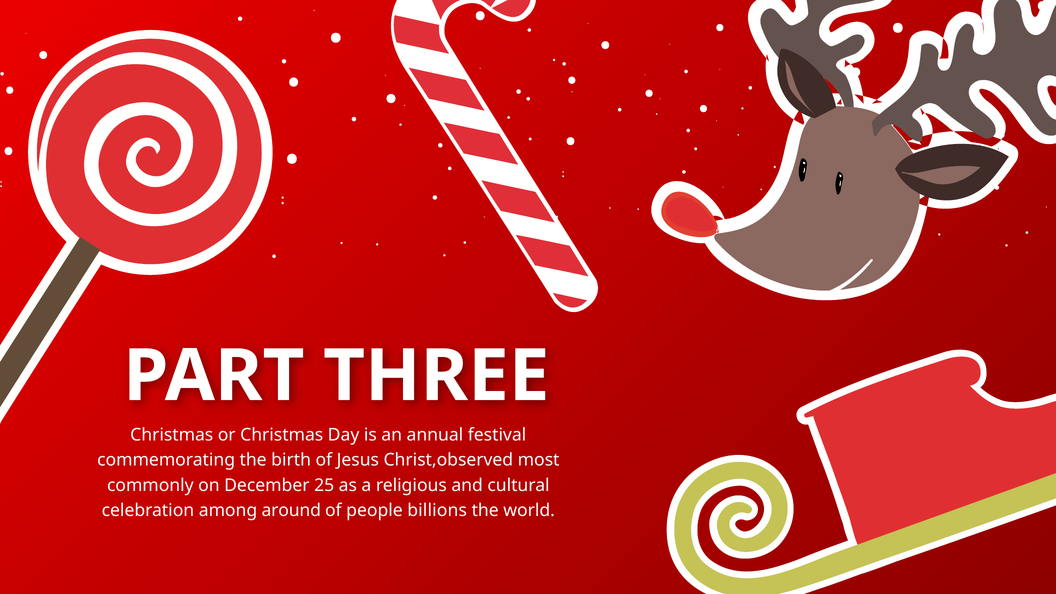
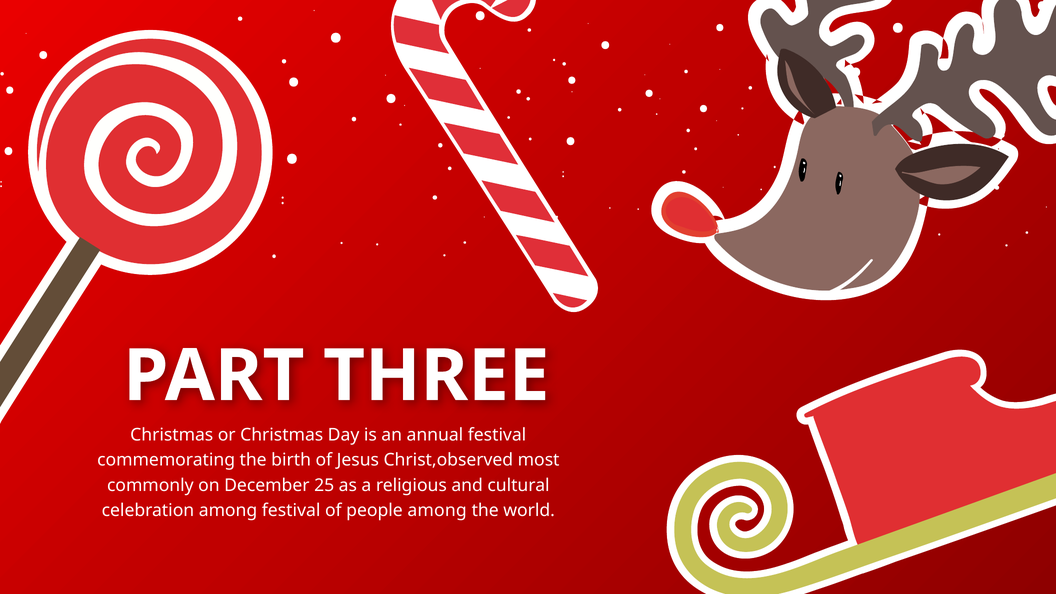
among around: around -> festival (291, 511)
people billions: billions -> among (437, 511)
